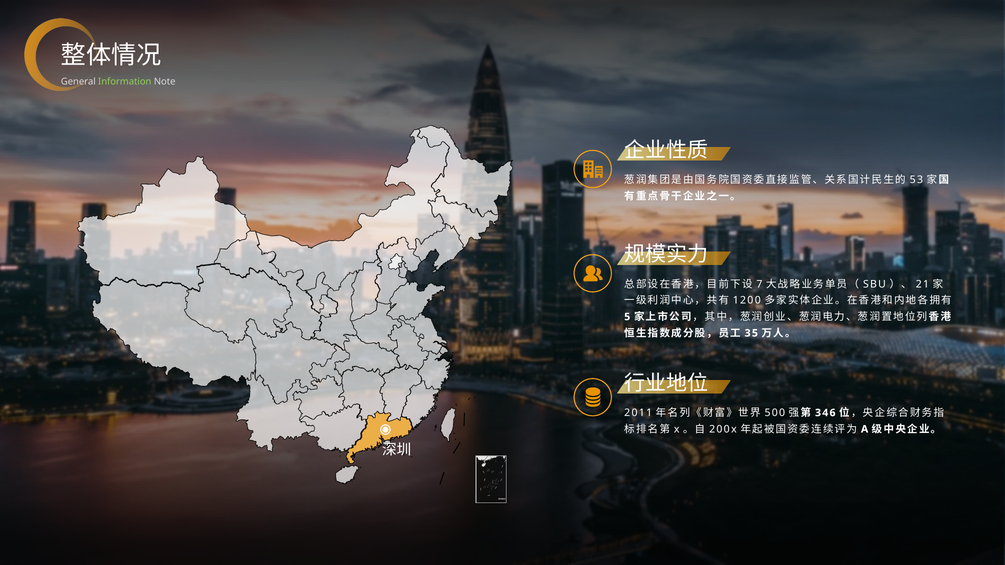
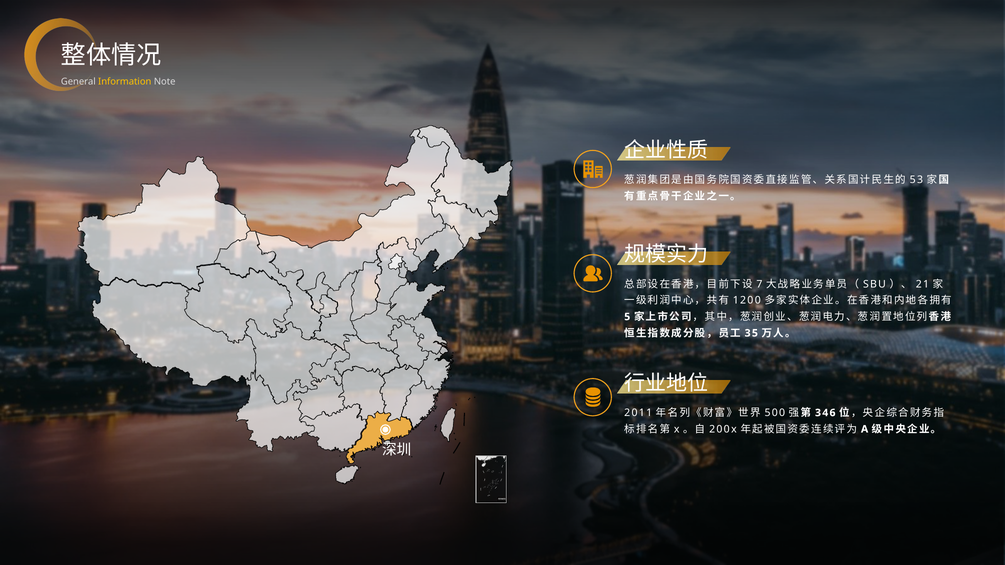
Information colour: light green -> yellow (125, 82)
